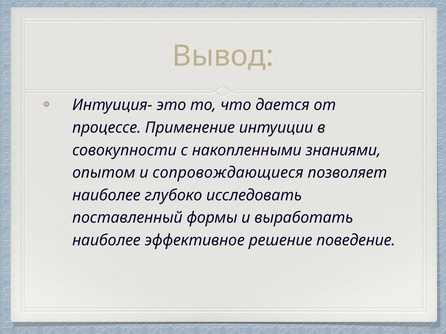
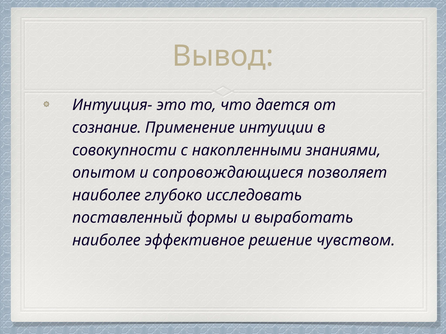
процессе: процессе -> сознание (107, 128)
поведение: поведение -> чувством (356, 241)
